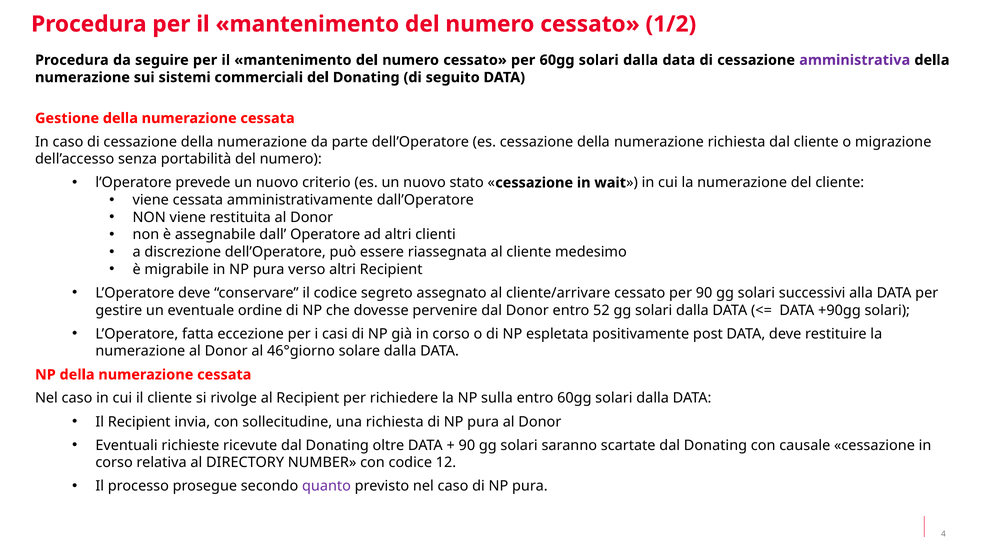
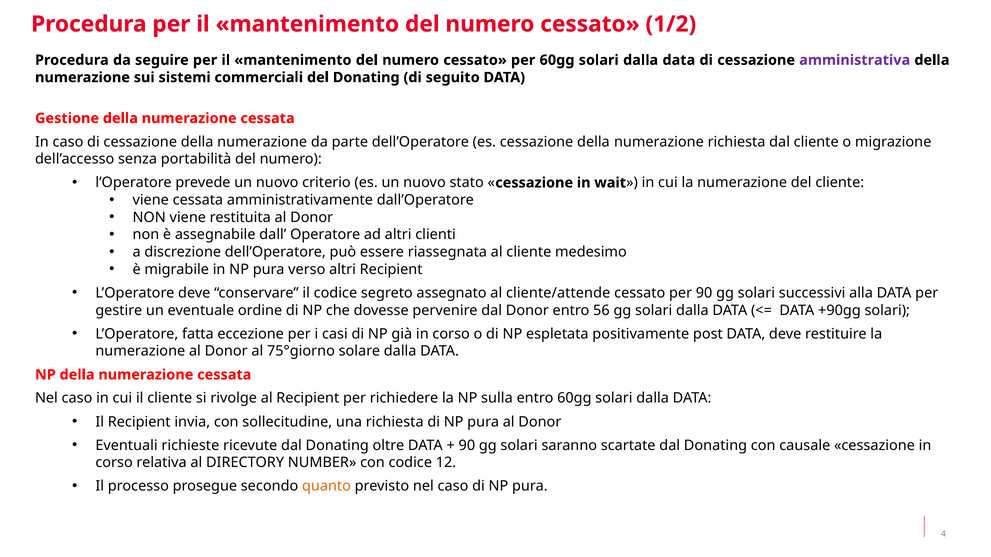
cliente/arrivare: cliente/arrivare -> cliente/attende (558, 293)
52: 52 -> 56 (601, 311)
46°giorno: 46°giorno -> 75°giorno (301, 351)
quanto colour: purple -> orange (327, 487)
